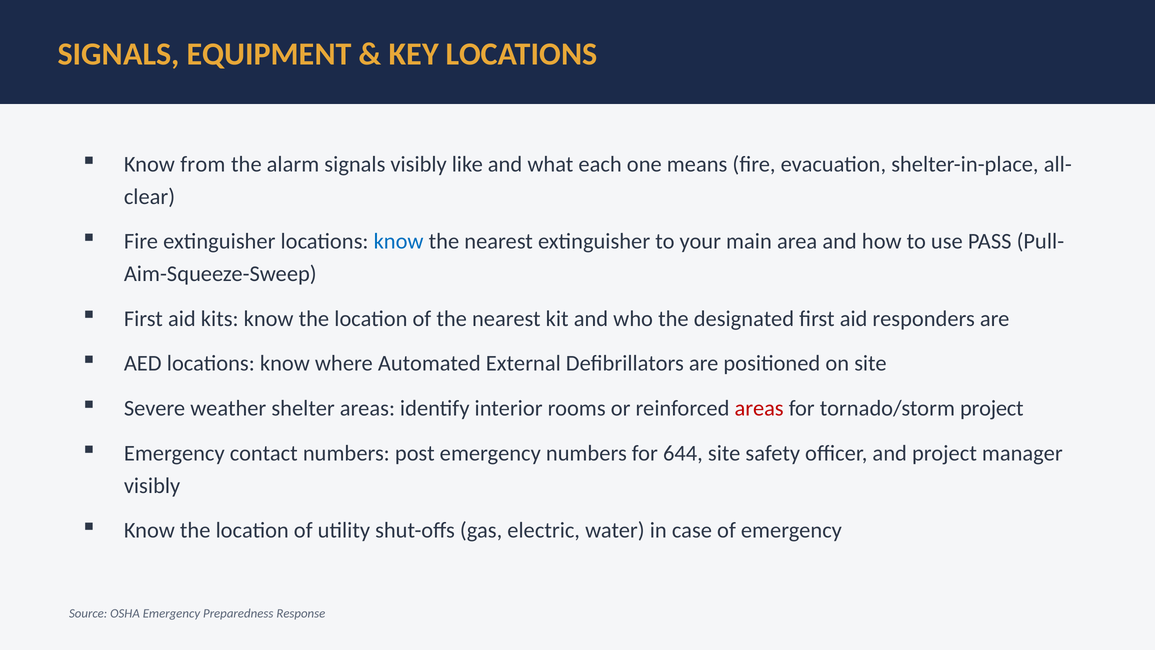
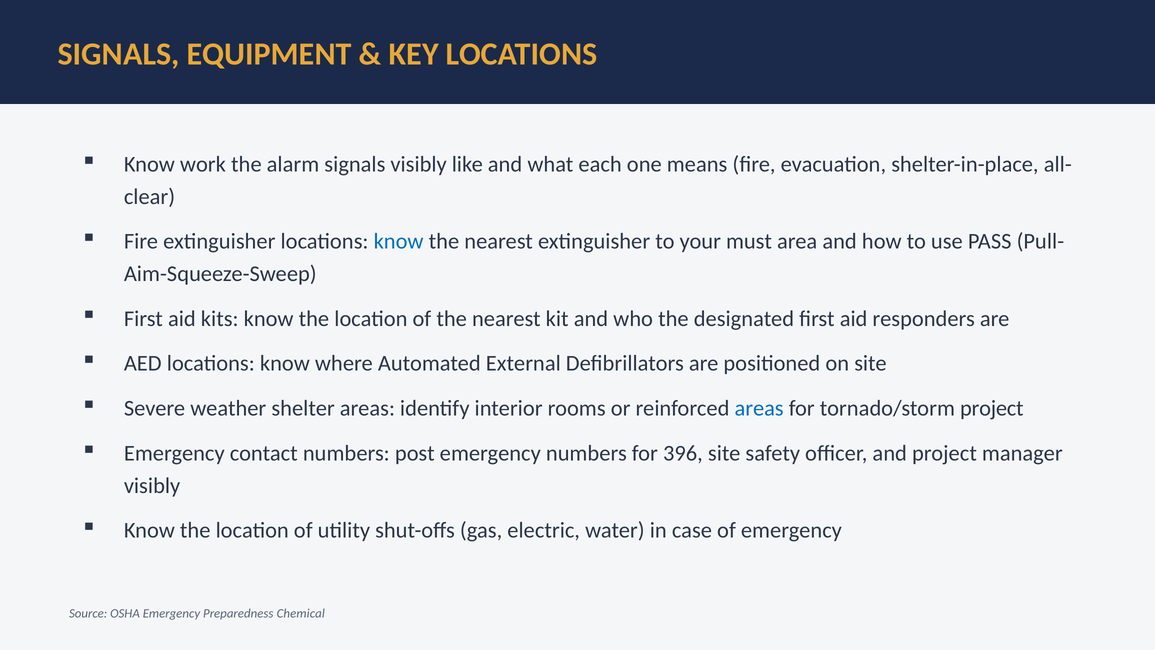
from: from -> work (203, 164)
main: main -> must (749, 241)
areas colour: red -> blue (759, 408)
644: 644 -> 396 (683, 453)
Response: Response -> Chemical (301, 613)
